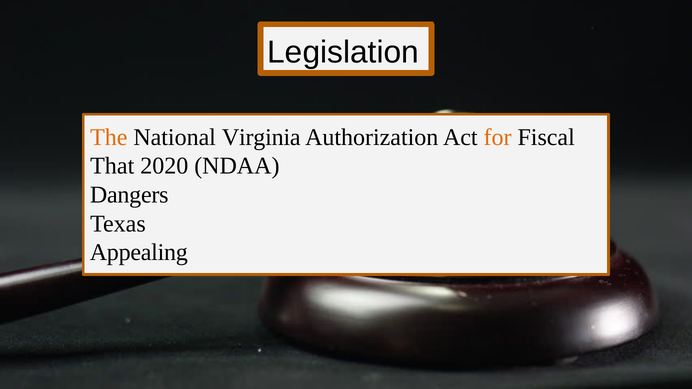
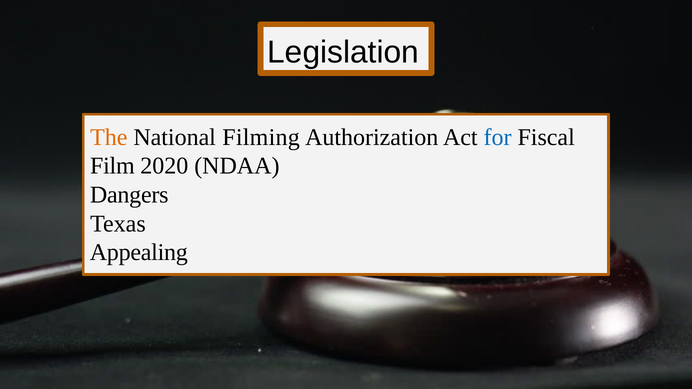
Virginia: Virginia -> Filming (261, 137)
for colour: orange -> blue (498, 137)
That: That -> Film (112, 166)
